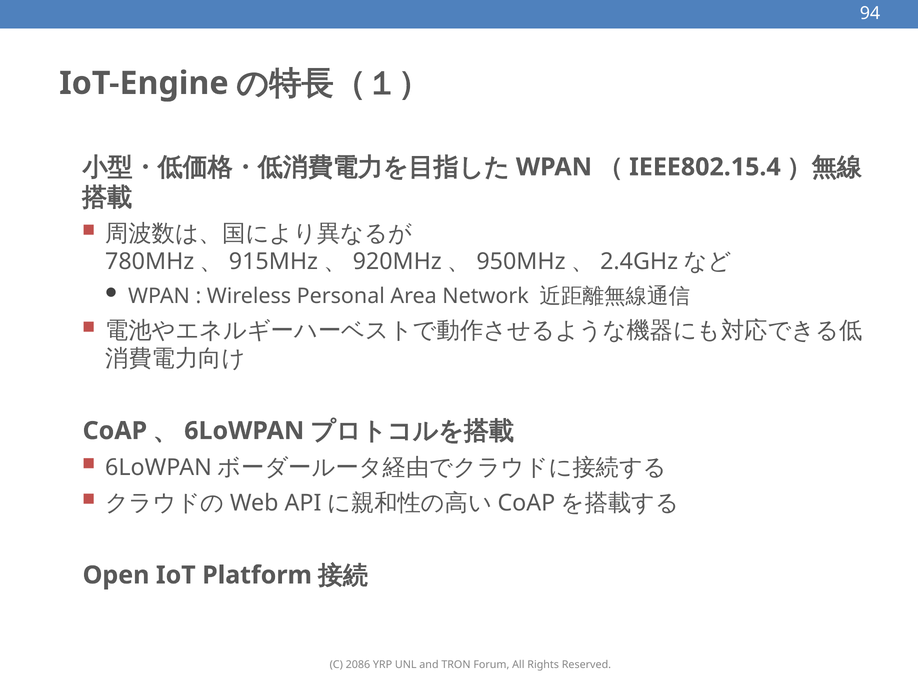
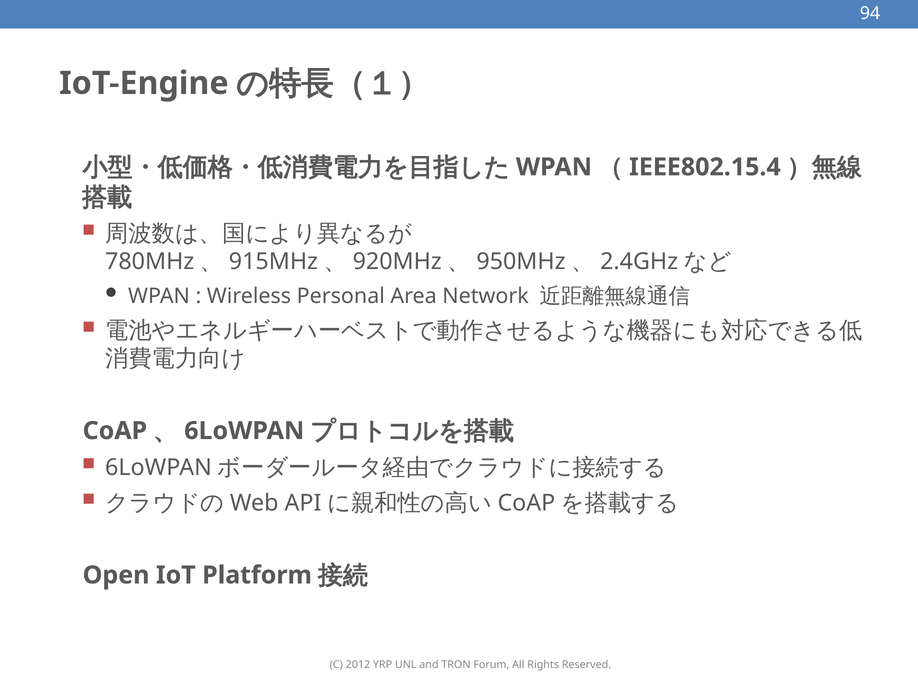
2086: 2086 -> 2012 (358, 665)
